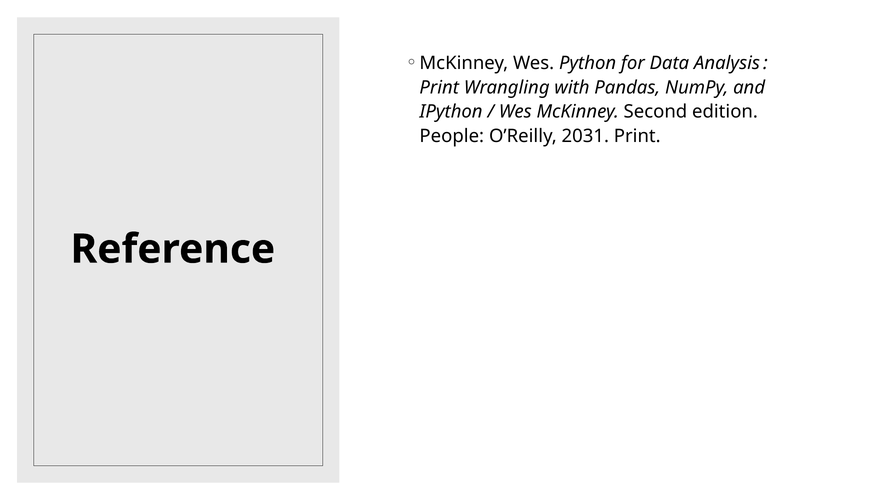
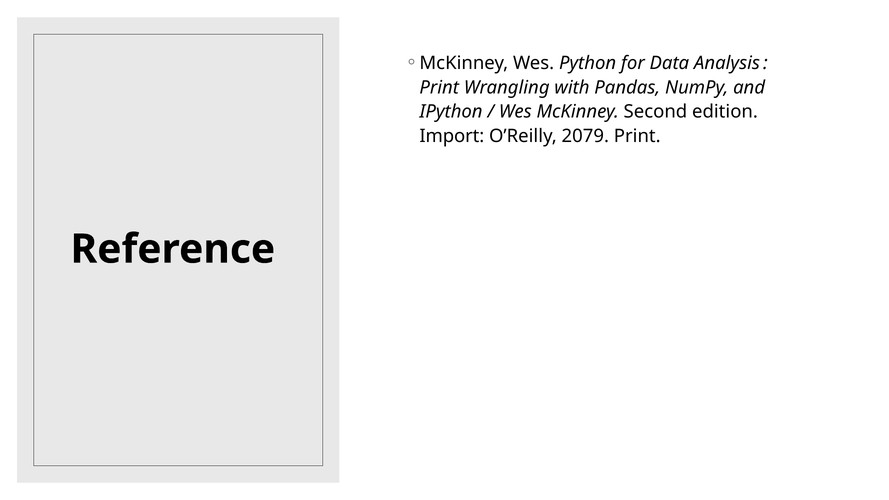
People: People -> Import (452, 136)
2031: 2031 -> 2079 (585, 136)
